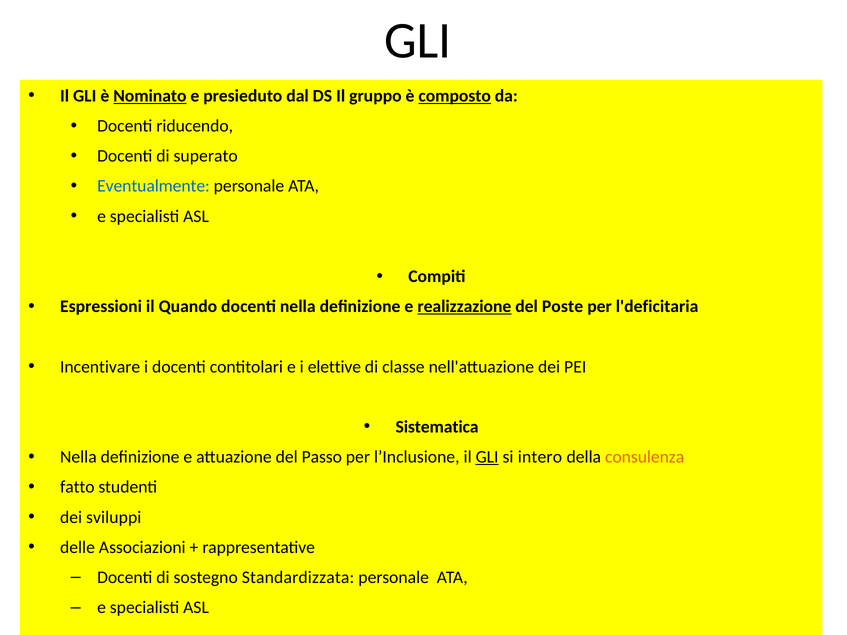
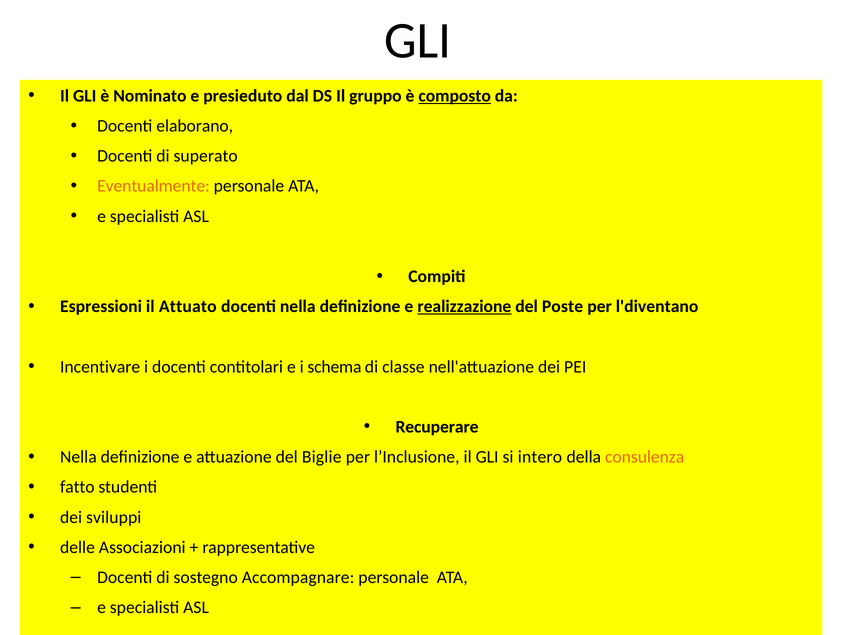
Nominato underline: present -> none (150, 96)
riducendo: riducendo -> elaborano (195, 126)
Eventualmente colour: blue -> orange (153, 186)
Quando: Quando -> Attuato (188, 307)
l'deficitaria: l'deficitaria -> l'diventano (657, 307)
elettive: elettive -> schema (334, 367)
Sistematica: Sistematica -> Recuperare (437, 427)
Passo: Passo -> Biglie (322, 457)
GLI underline: present -> none (487, 457)
Standardizzata: Standardizzata -> Accompagnare (298, 578)
